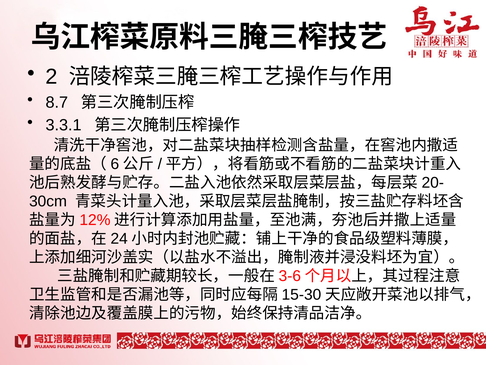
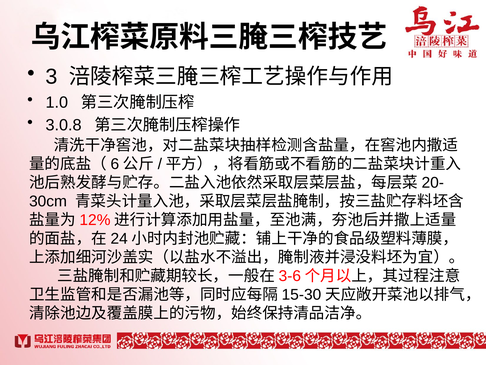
2: 2 -> 3 (52, 77)
8.7: 8.7 -> 1.0 (57, 102)
3.3.1: 3.3.1 -> 3.0.8 (64, 125)
